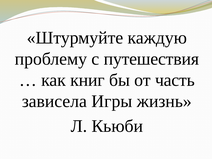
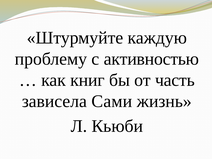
путешествия: путешествия -> активностью (151, 59)
Игры: Игры -> Сами (112, 101)
